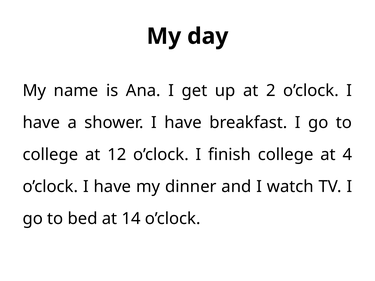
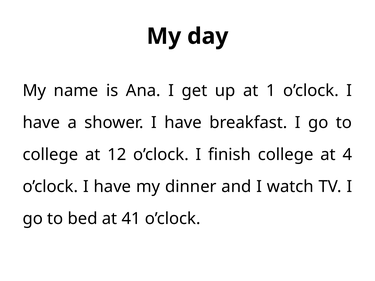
2: 2 -> 1 (271, 91)
14: 14 -> 41 (131, 219)
